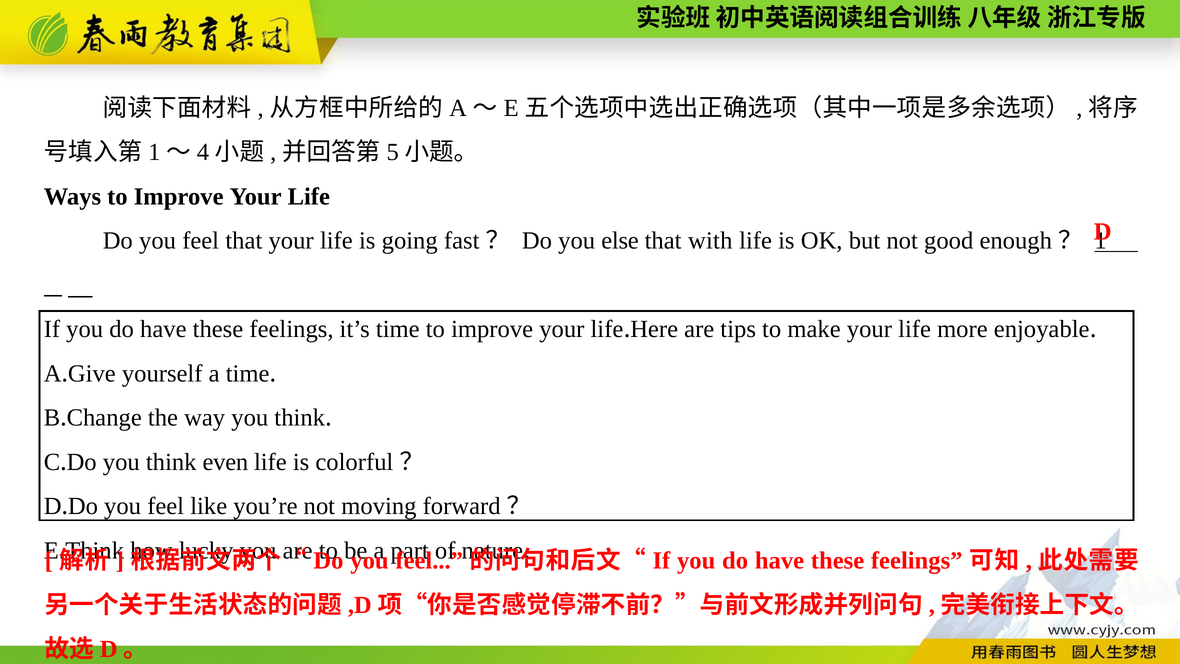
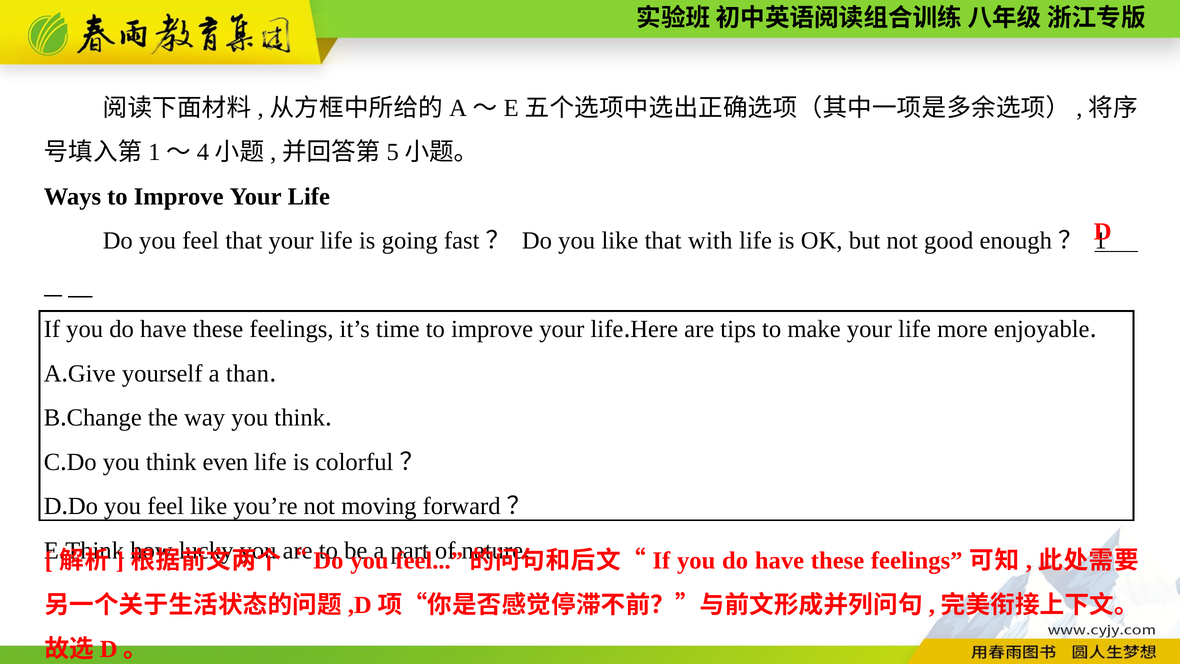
you else: else -> like (620, 241)
a time: time -> than (247, 373)
